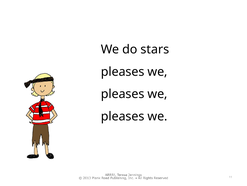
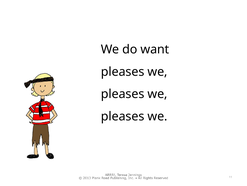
stars: stars -> want (155, 49)
